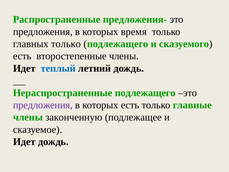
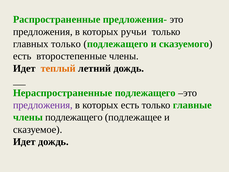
время: время -> ручьи (134, 32)
теплый colour: blue -> orange (58, 68)
члены законченную: законченную -> подлежащего (74, 117)
